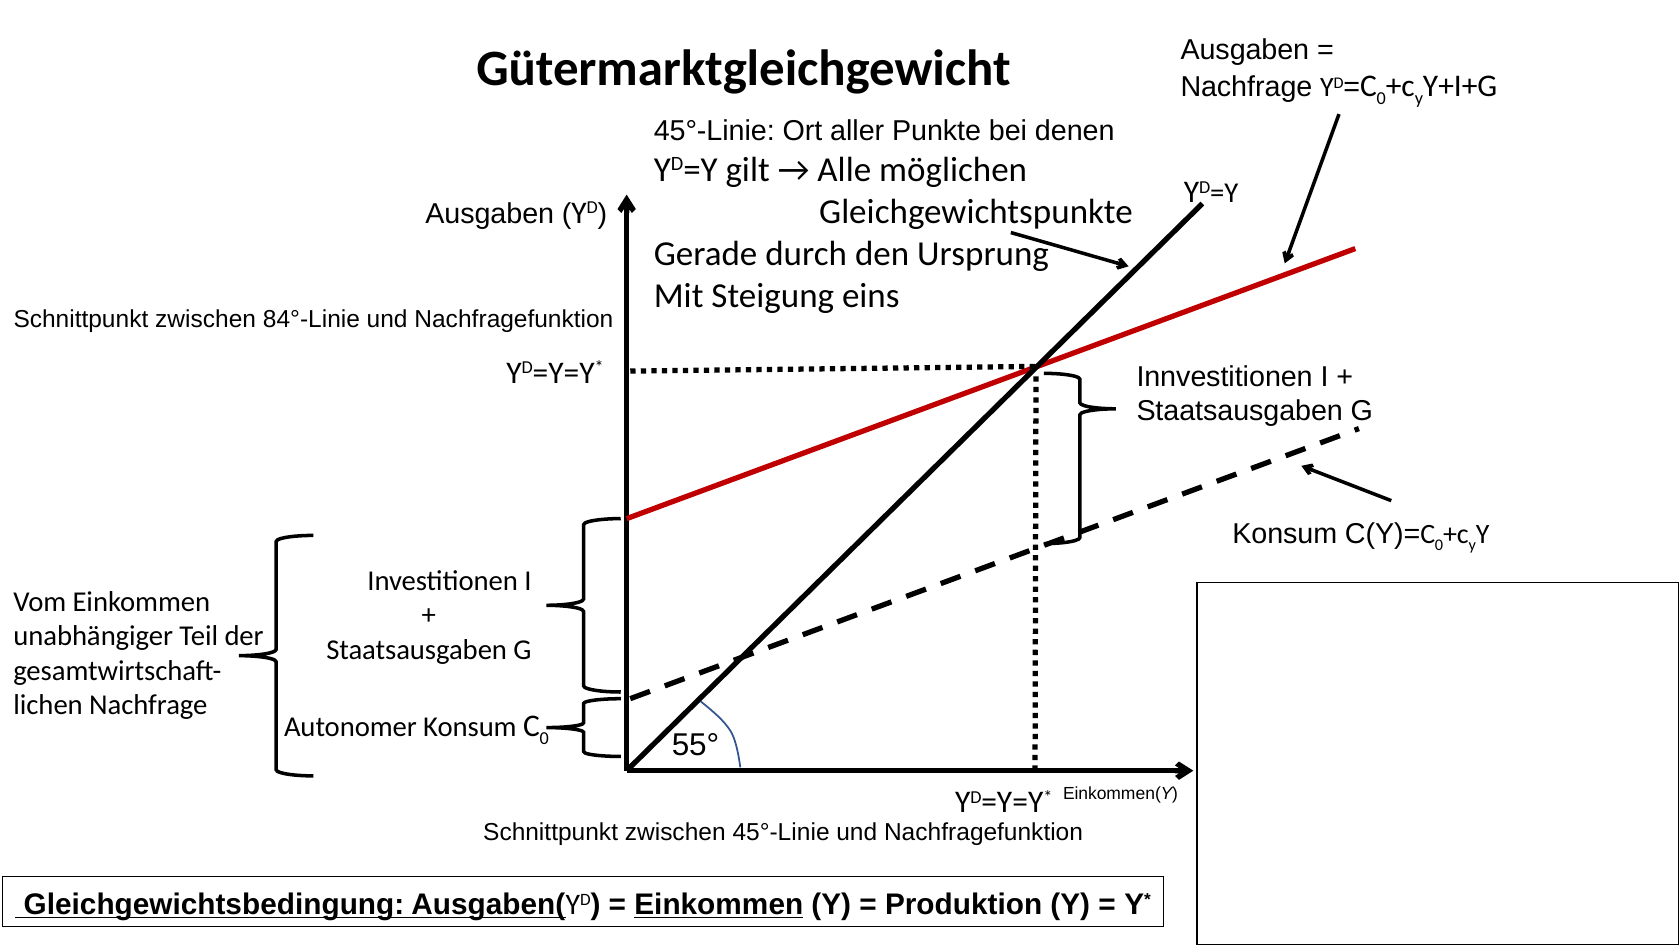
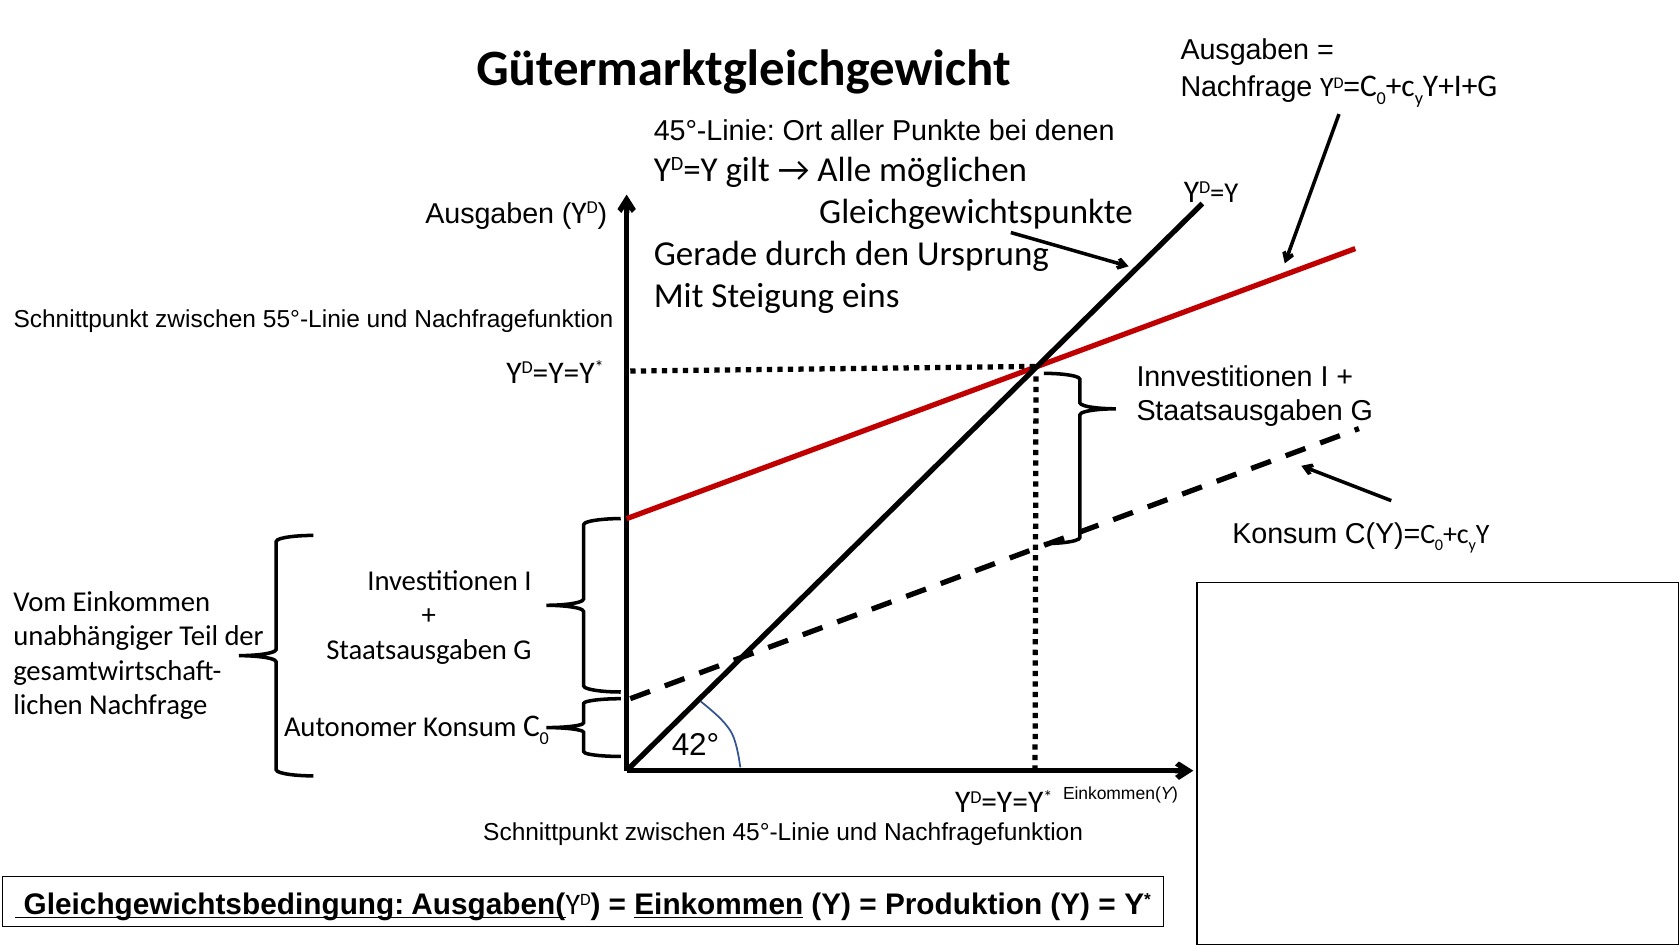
84°-Linie: 84°-Linie -> 55°-Linie (311, 319)
55°: 55° -> 42° (695, 745)
